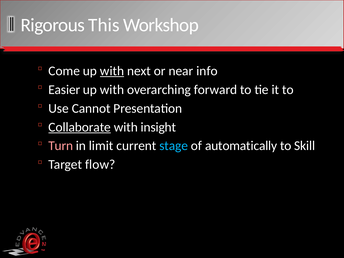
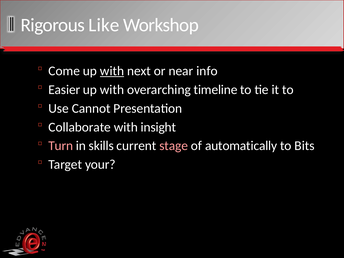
This: This -> Like (104, 25)
forward: forward -> timeline (216, 90)
Collaborate underline: present -> none (80, 127)
limit: limit -> skills (101, 146)
stage colour: light blue -> pink (174, 146)
Skill: Skill -> Bits (305, 146)
flow: flow -> your (100, 165)
